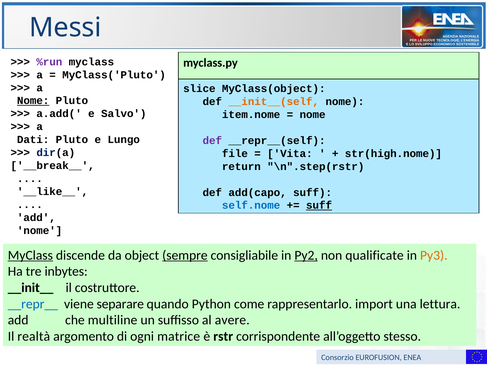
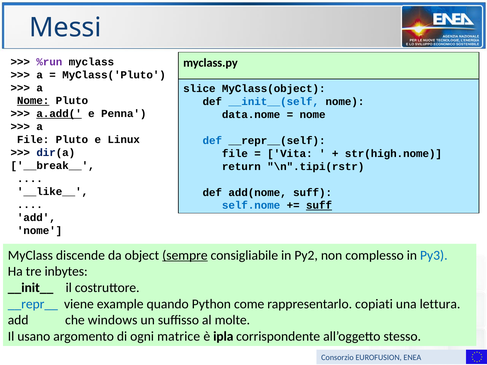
__init__(self colour: orange -> blue (274, 102)
a.add( underline: none -> present (59, 114)
Salvo: Salvo -> Penna (124, 114)
item.nome: item.nome -> data.nome (251, 115)
Dati: Dati -> File (33, 140)
Lungo: Lungo -> Linux (124, 140)
def colour: purple -> blue (212, 141)
\n".step(rstr: \n".step(rstr -> \n".tipi(rstr (316, 167)
add(capo: add(capo -> add(nome (258, 193)
MyClass underline: present -> none (30, 255)
Py2 underline: present -> none (306, 255)
qualificate: qualificate -> complesso (375, 255)
Py3 colour: orange -> blue (434, 255)
separare: separare -> example (120, 304)
import: import -> copiati (374, 304)
multiline: multiline -> windows (113, 320)
avere: avere -> molte (232, 320)
realtà: realtà -> usano (34, 337)
rstr: rstr -> ipla (223, 337)
